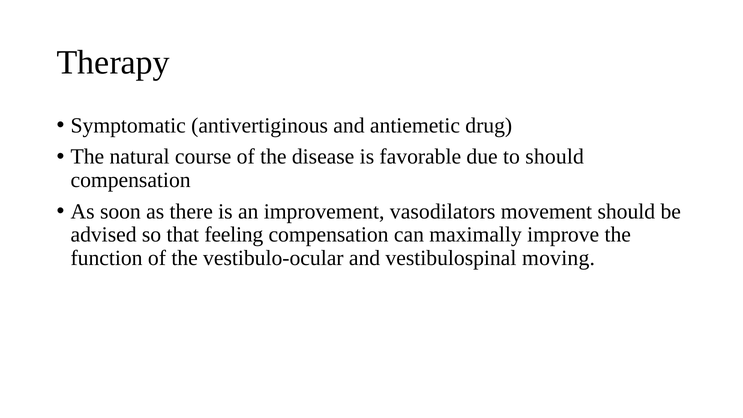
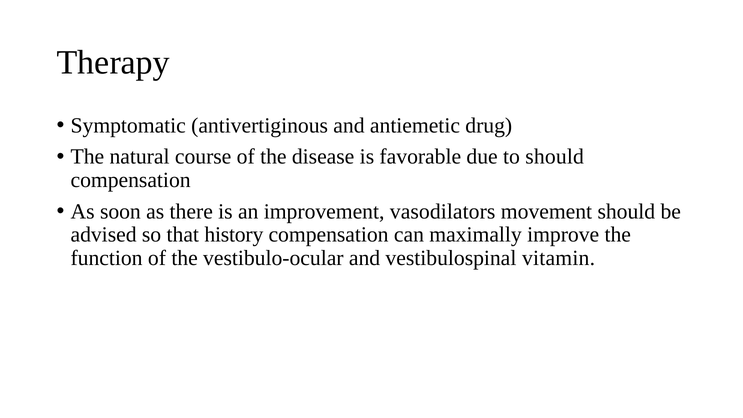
feeling: feeling -> history (234, 235)
moving: moving -> vitamin (559, 258)
